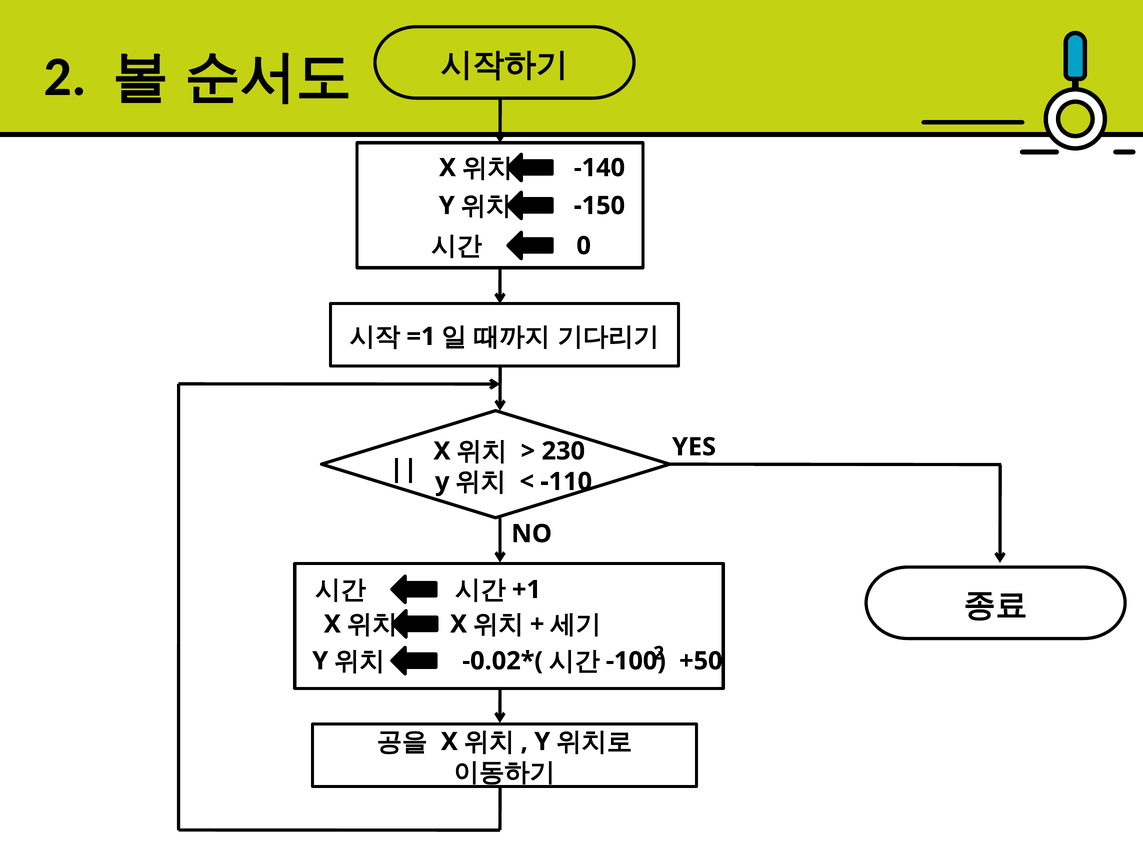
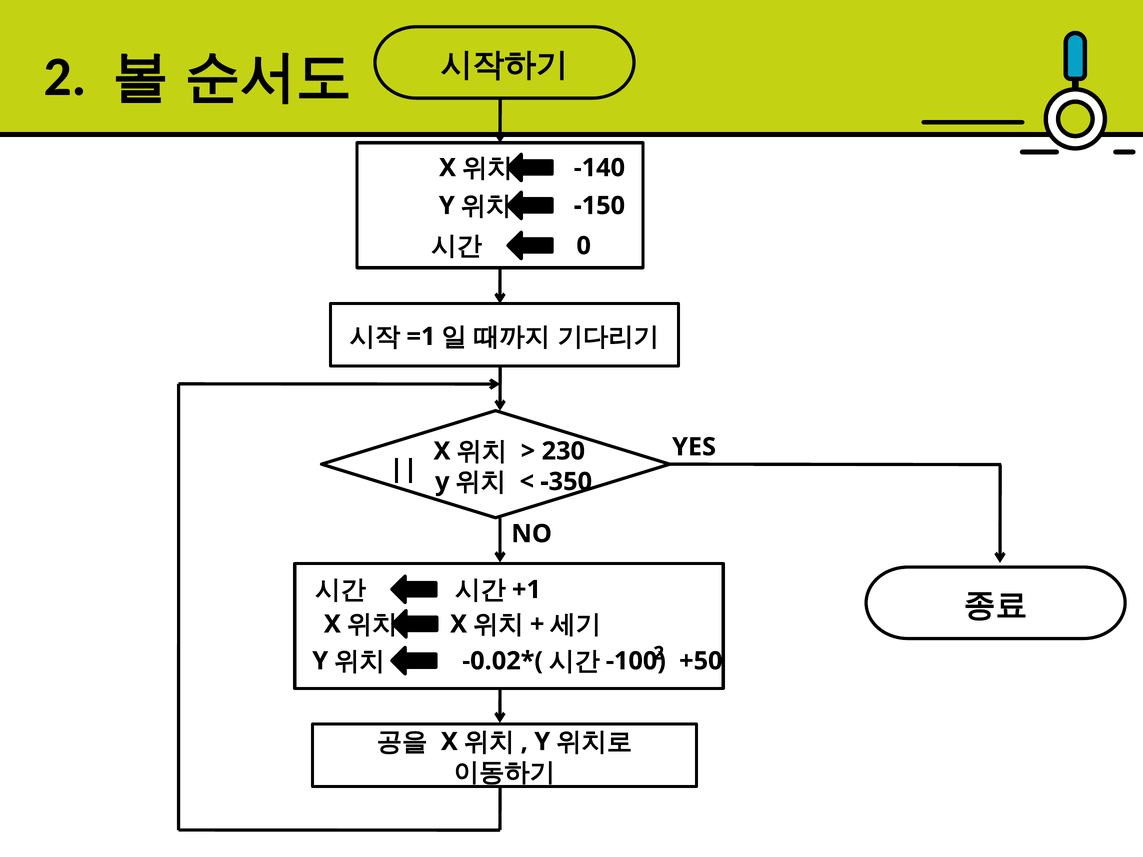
-110: -110 -> -350 (566, 482)
